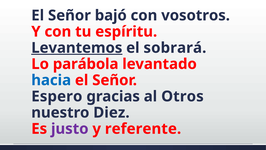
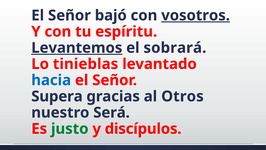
vosotros underline: none -> present (196, 15)
parábola: parábola -> tinieblas (86, 64)
Espero: Espero -> Supera (57, 96)
Diez: Diez -> Será (112, 112)
justo colour: purple -> green (70, 128)
referente: referente -> discípulos (143, 128)
